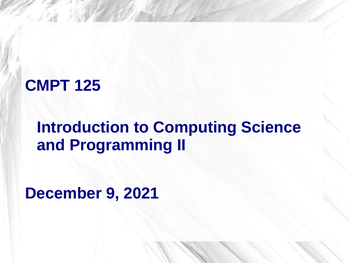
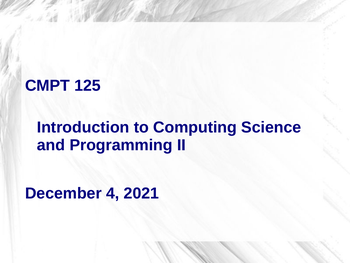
9: 9 -> 4 (113, 193)
